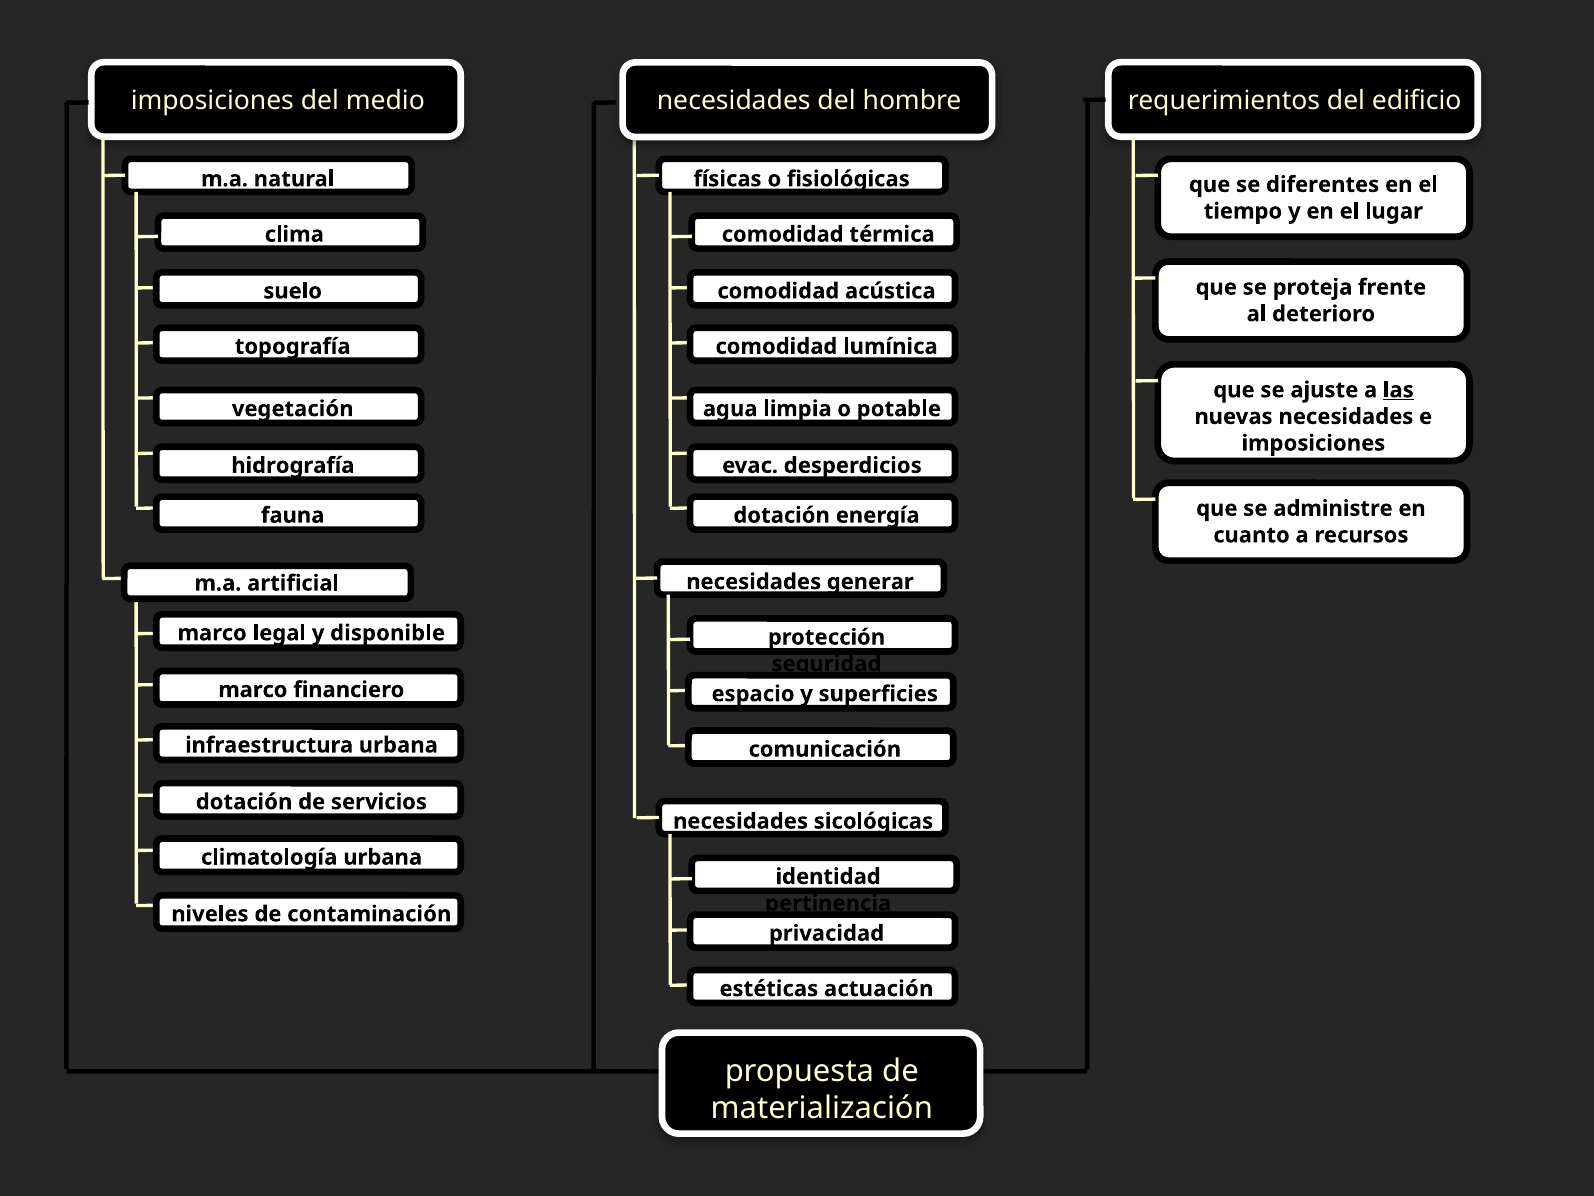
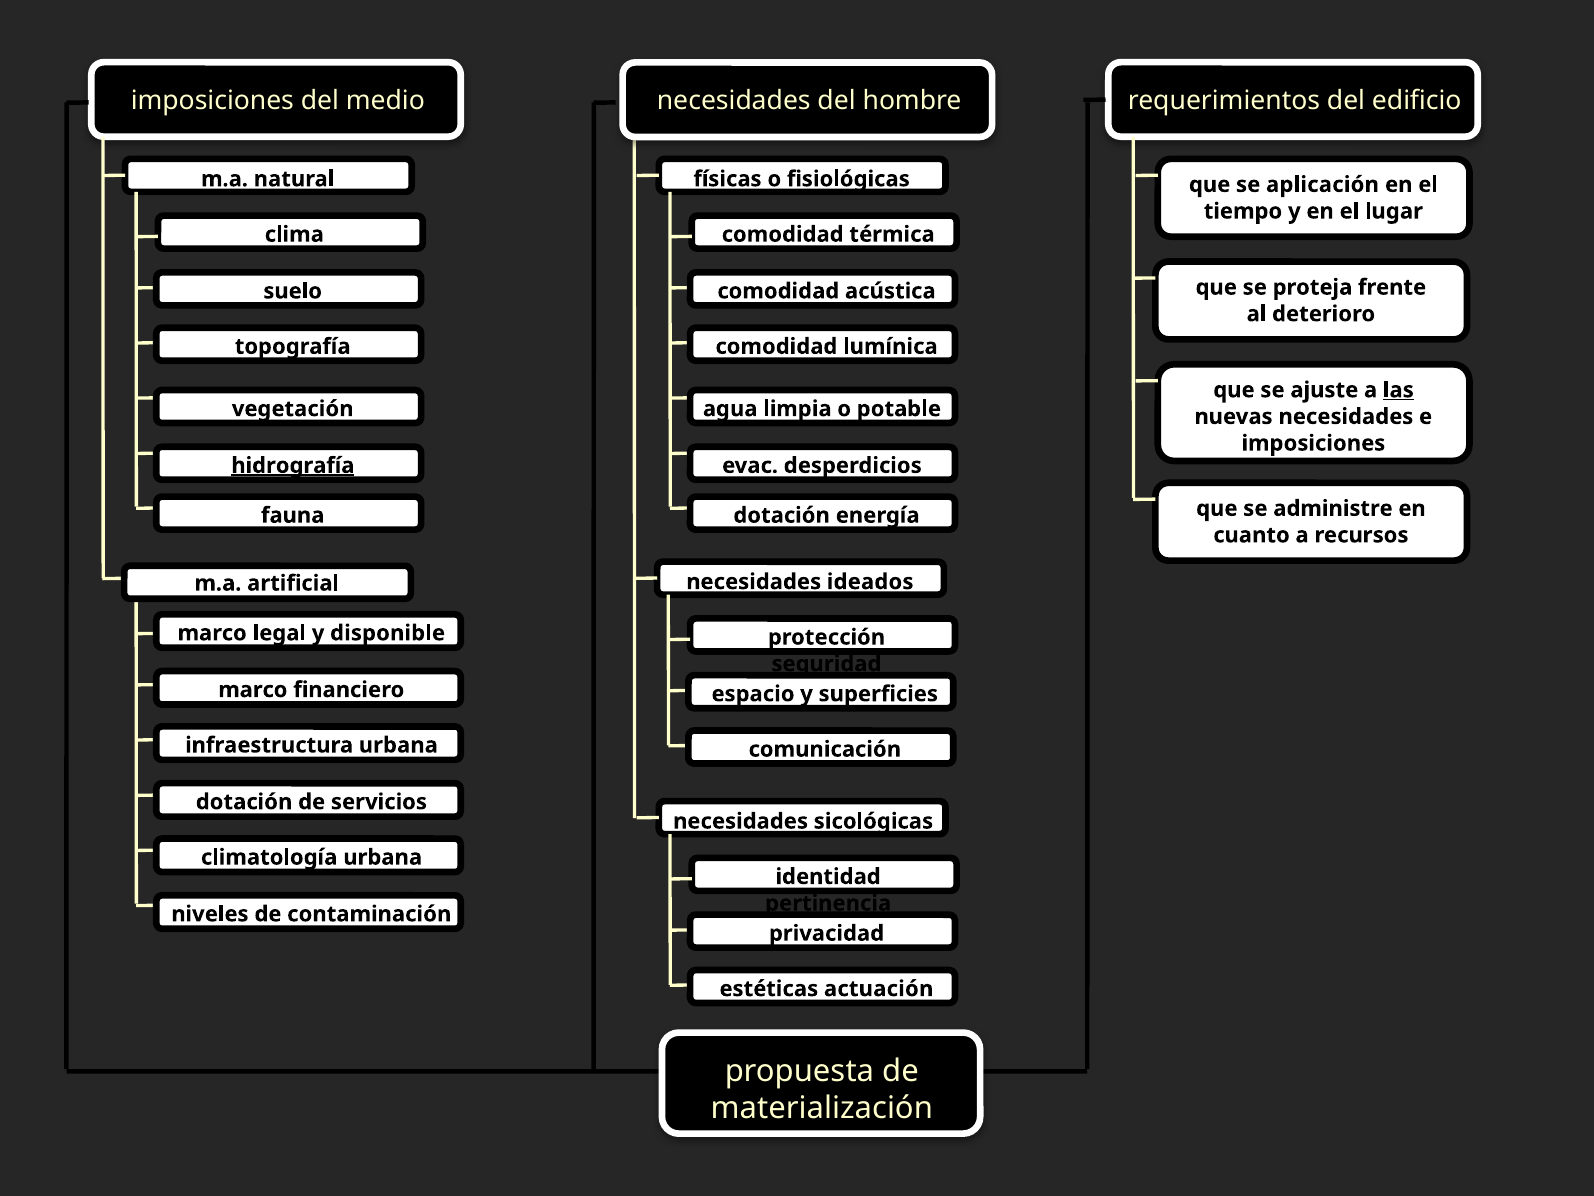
diferentes: diferentes -> aplicación (1322, 185)
hidrografía underline: none -> present (293, 465)
generar: generar -> ideados (870, 582)
